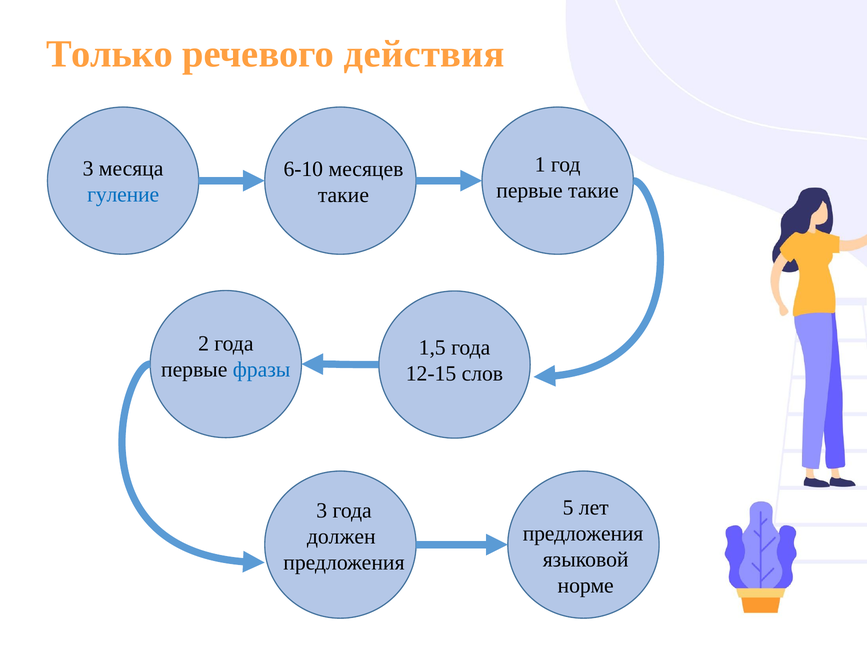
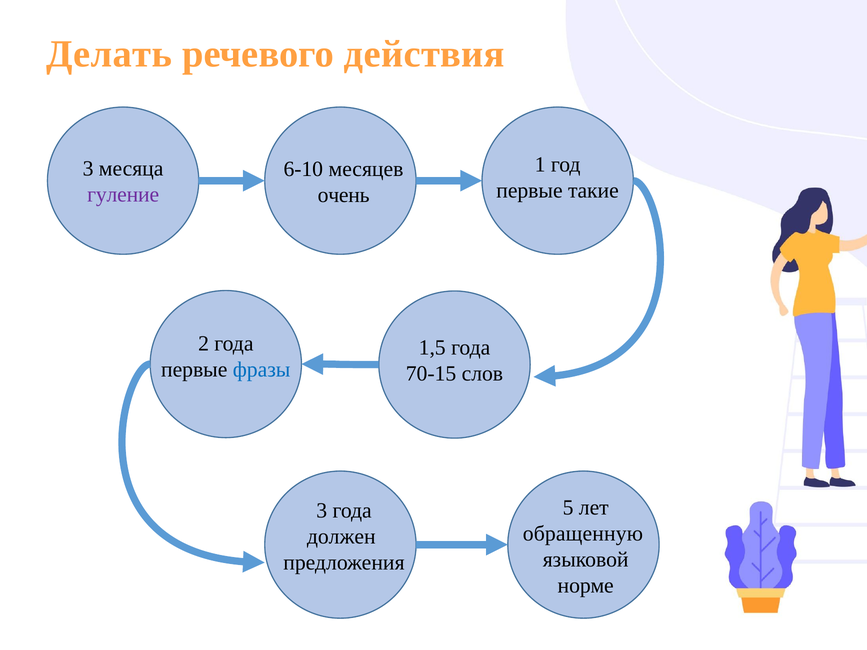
Только: Только -> Делать (109, 54)
гуление colour: blue -> purple (123, 195)
такие: такие -> очень (344, 195)
12-15: 12-15 -> 70-15 (431, 374)
предложения: предложения -> обращенную (583, 534)
